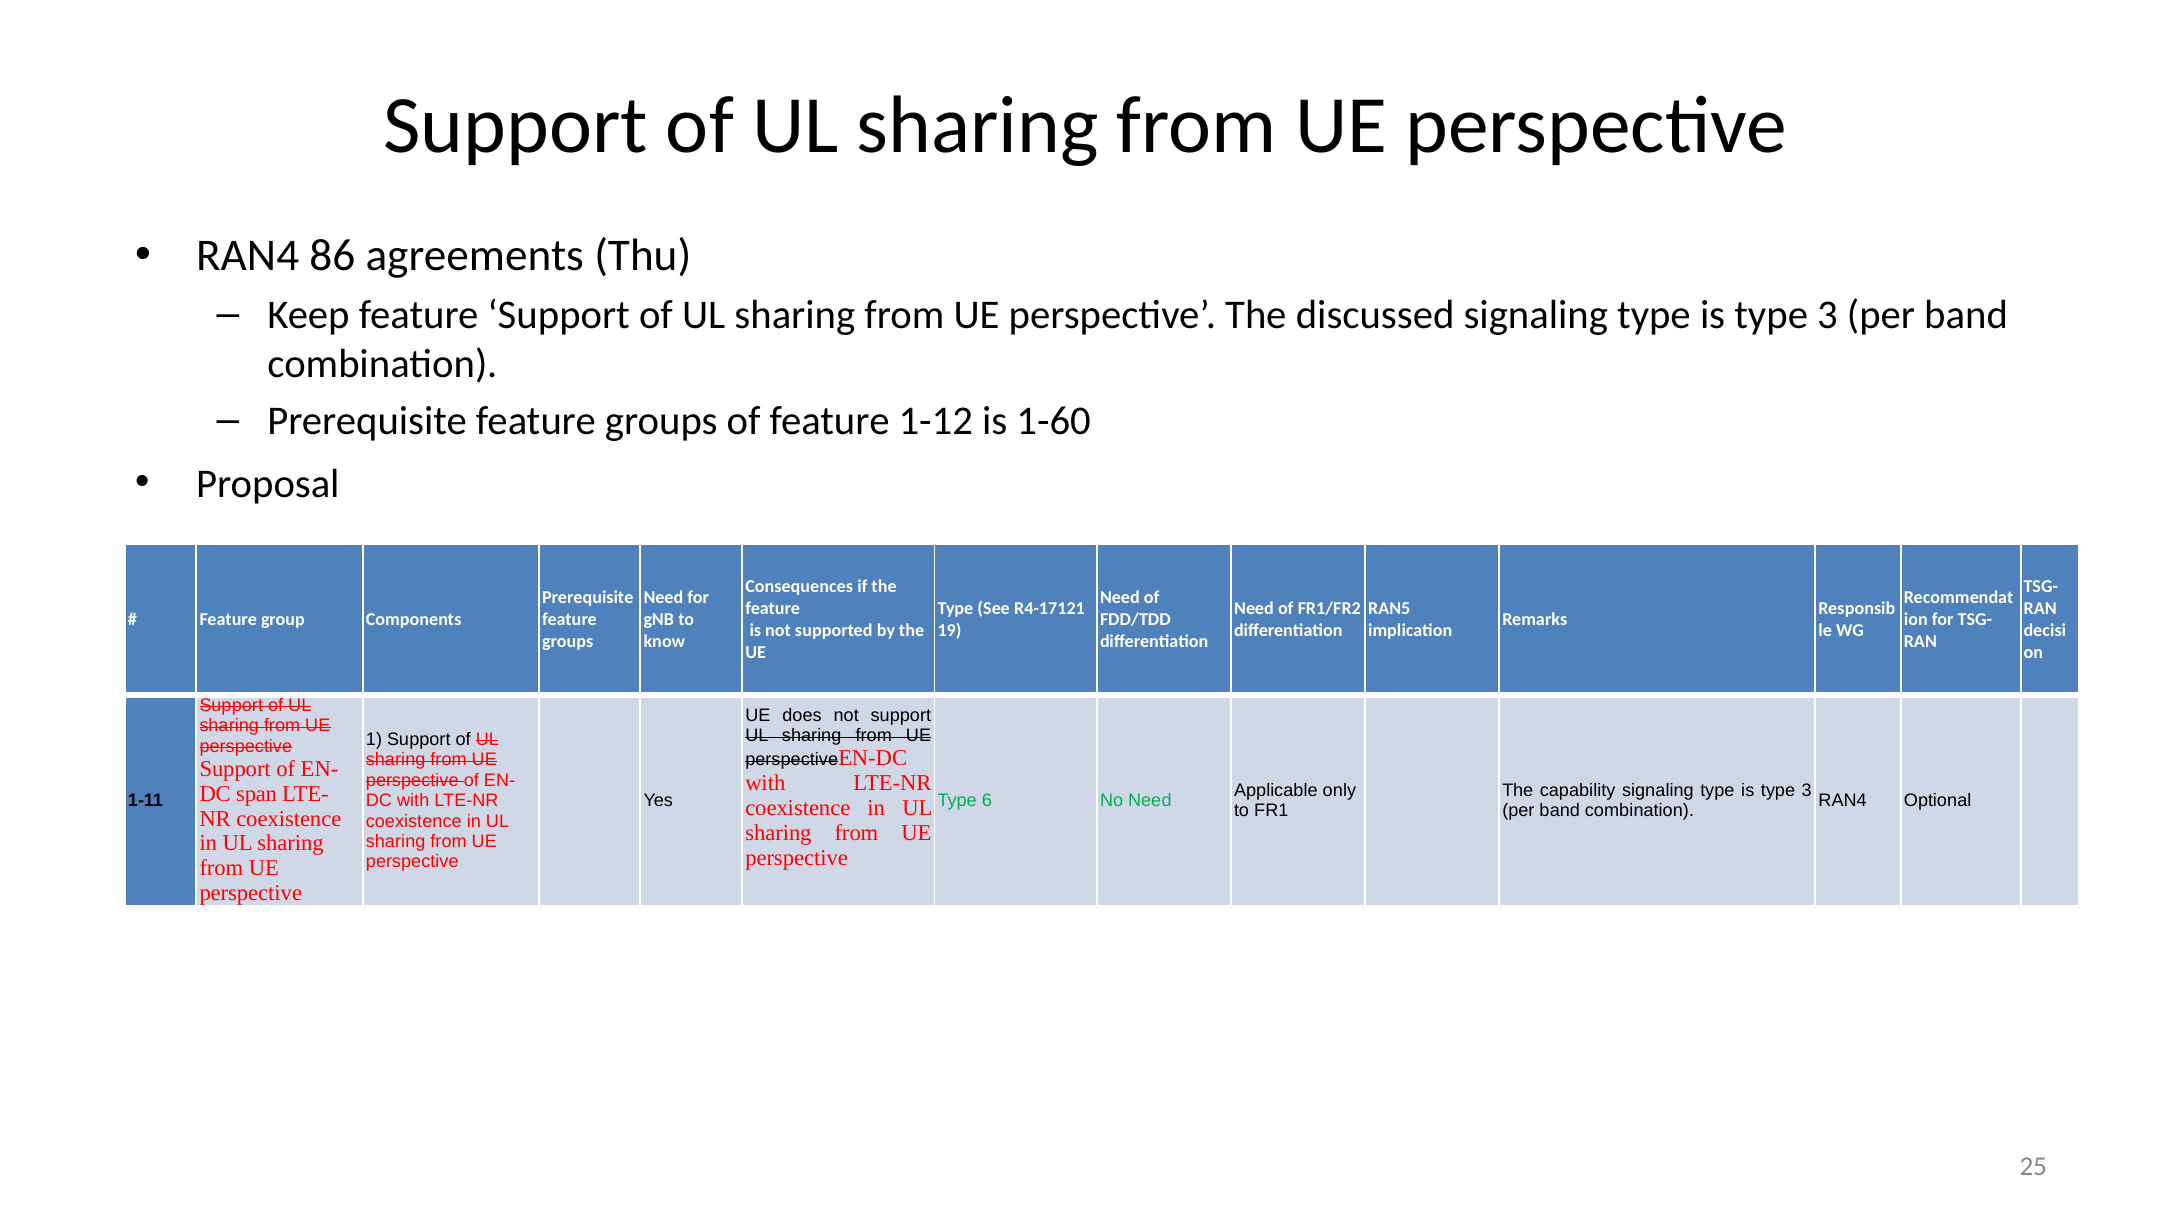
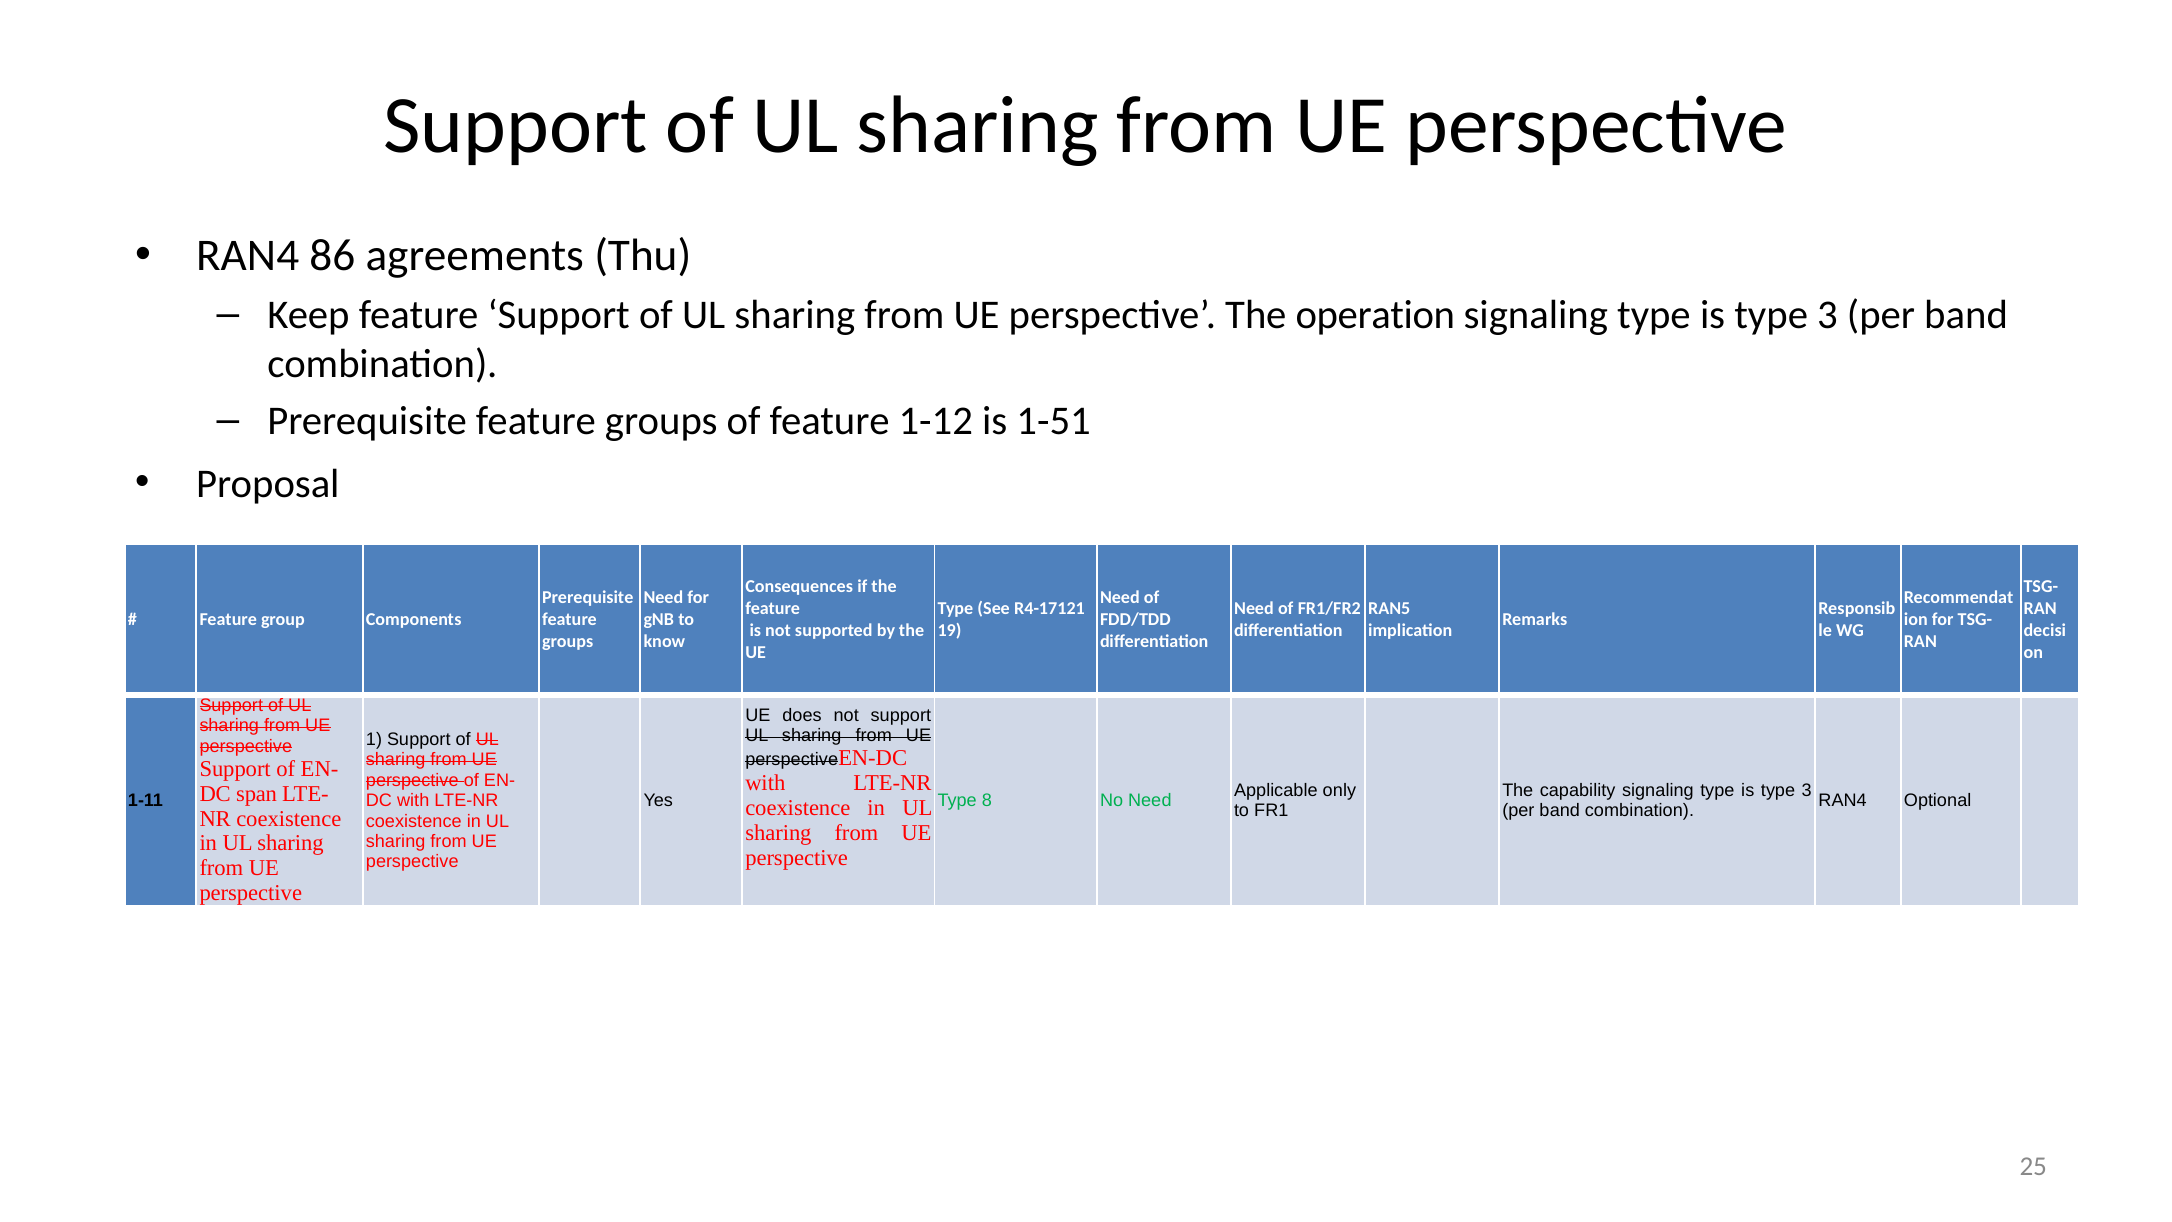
discussed: discussed -> operation (1375, 315)
1-60: 1-60 -> 1-51 (1054, 421)
6: 6 -> 8 (987, 801)
